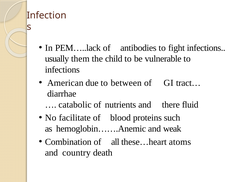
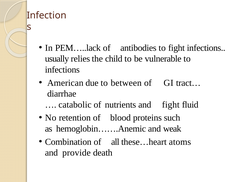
them: them -> relies (80, 59)
and there: there -> fight (171, 105)
facilitate: facilitate -> retention (75, 118)
country: country -> provide (76, 153)
